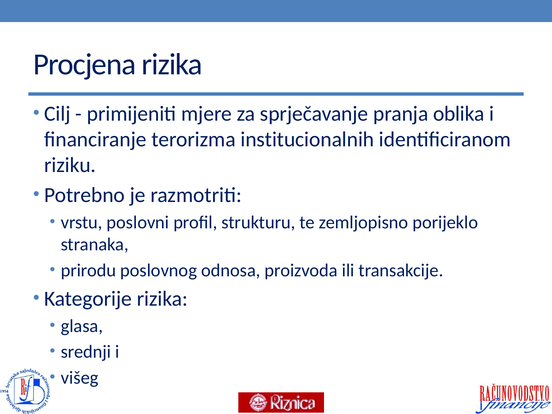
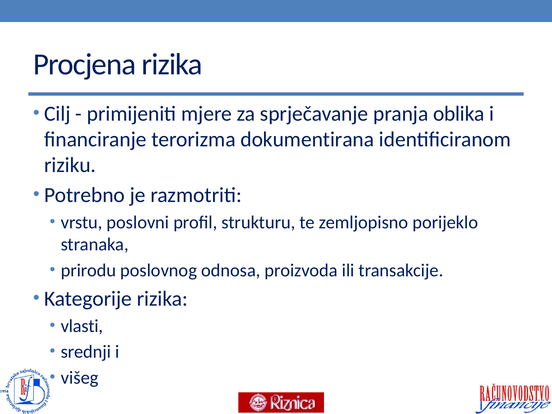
institucionalnih: institucionalnih -> dokumentirana (307, 139)
glasa: glasa -> vlasti (82, 326)
